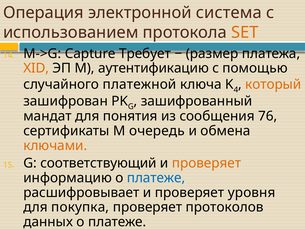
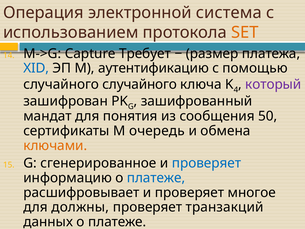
XID colour: orange -> blue (36, 68)
случайного платежной: платежной -> случайного (140, 84)
который colour: orange -> purple (273, 84)
76: 76 -> 50 (268, 116)
соответствующий: соответствующий -> сгенерированное (98, 163)
проверяет colour: orange -> blue (207, 163)
уровня: уровня -> многое (252, 192)
покупка: покупка -> должны (80, 207)
протоколов: протоколов -> транзакций (225, 207)
